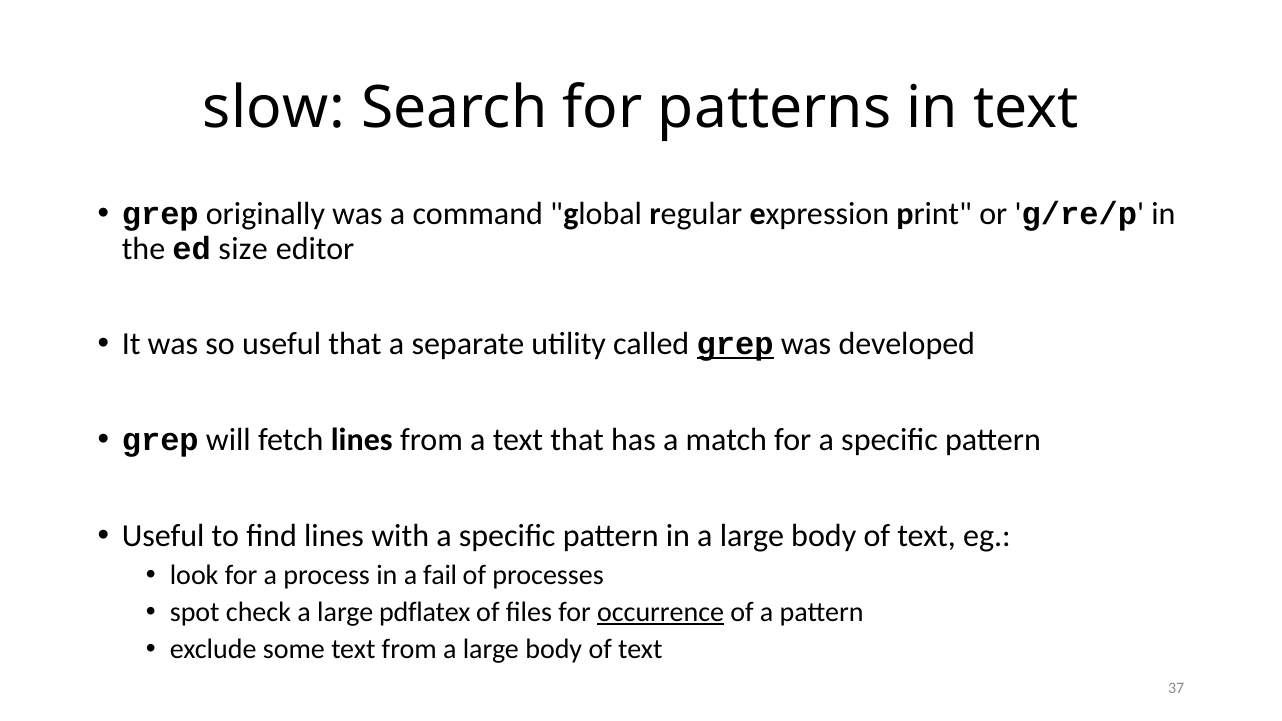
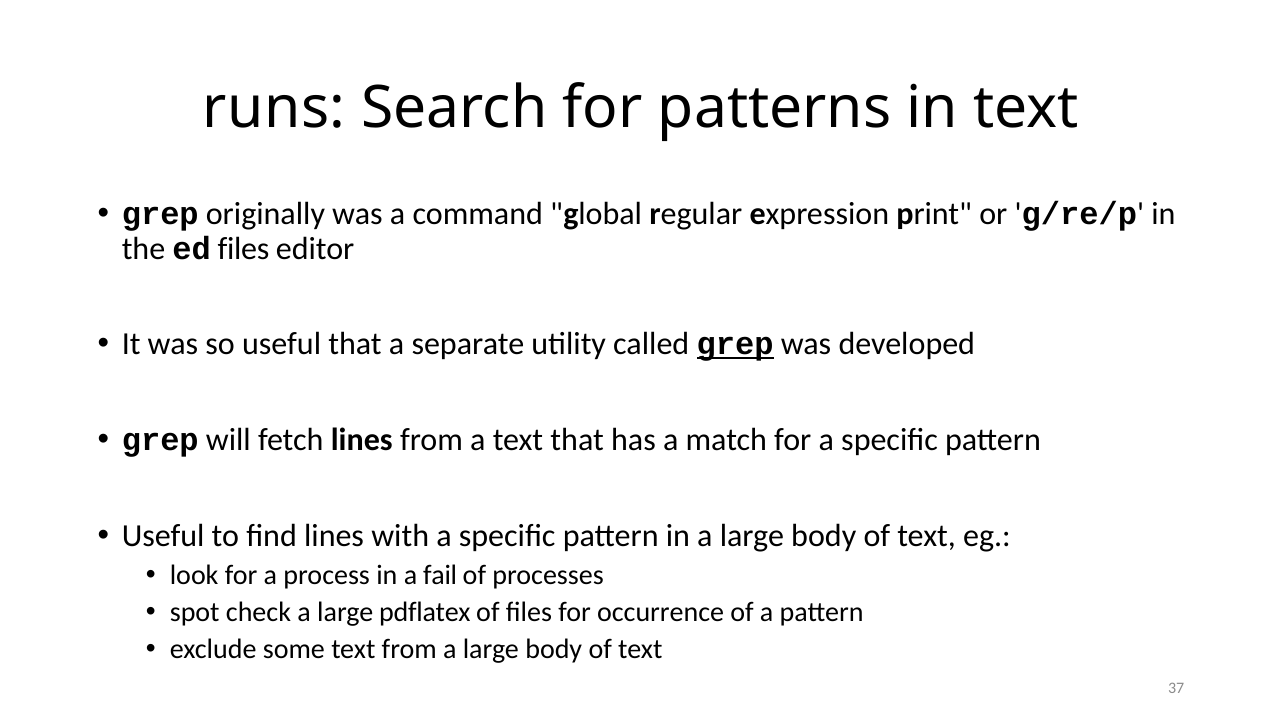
slow: slow -> runs (274, 108)
ed size: size -> files (244, 248)
occurrence underline: present -> none (661, 612)
